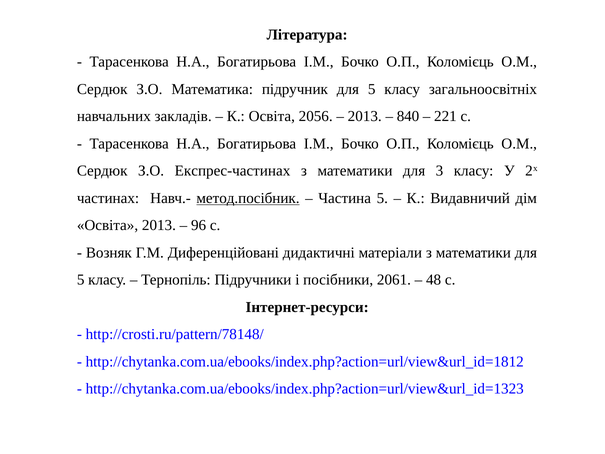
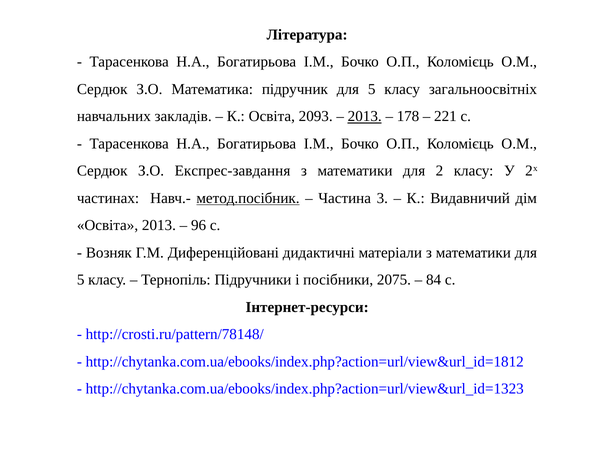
2056: 2056 -> 2093 (316, 116)
2013 underline: none -> present (365, 116)
840: 840 -> 178 (408, 116)
Експрес-частинах: Експрес-частинах -> Експрес-завдання (233, 171)
3: 3 -> 2 (439, 171)
Частина 5: 5 -> 3 (382, 198)
2061: 2061 -> 2075 (394, 280)
48: 48 -> 84 (434, 280)
